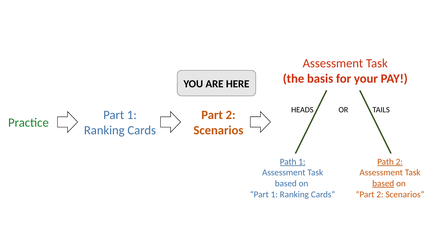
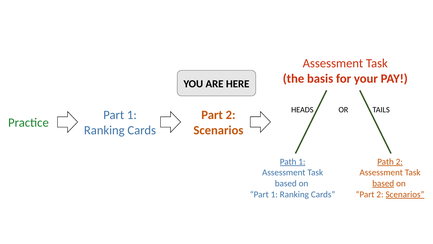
Scenarios underline: none -> present (405, 194)
